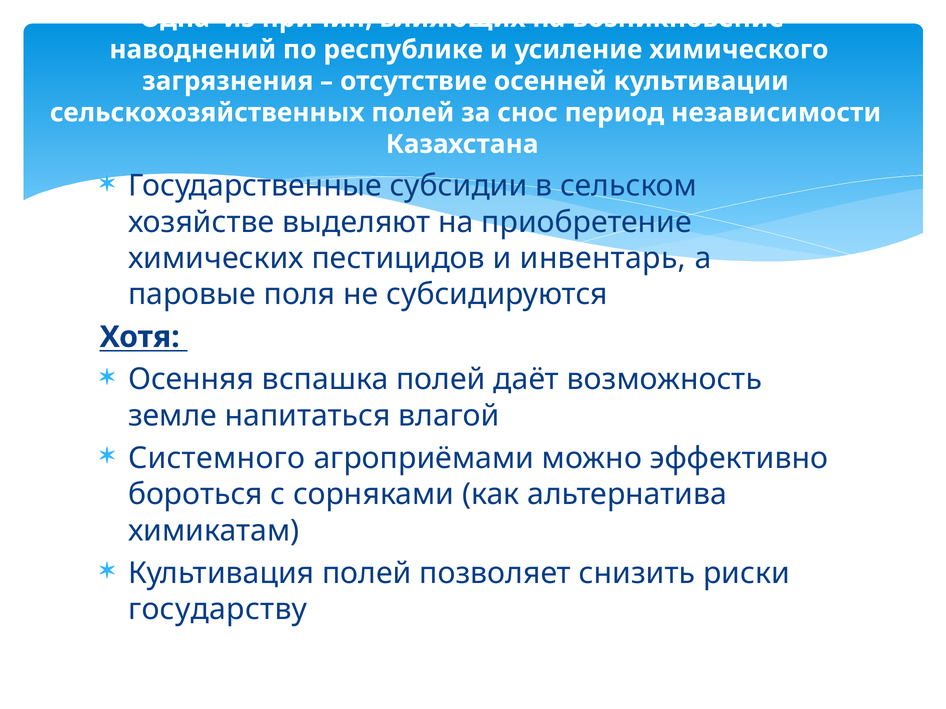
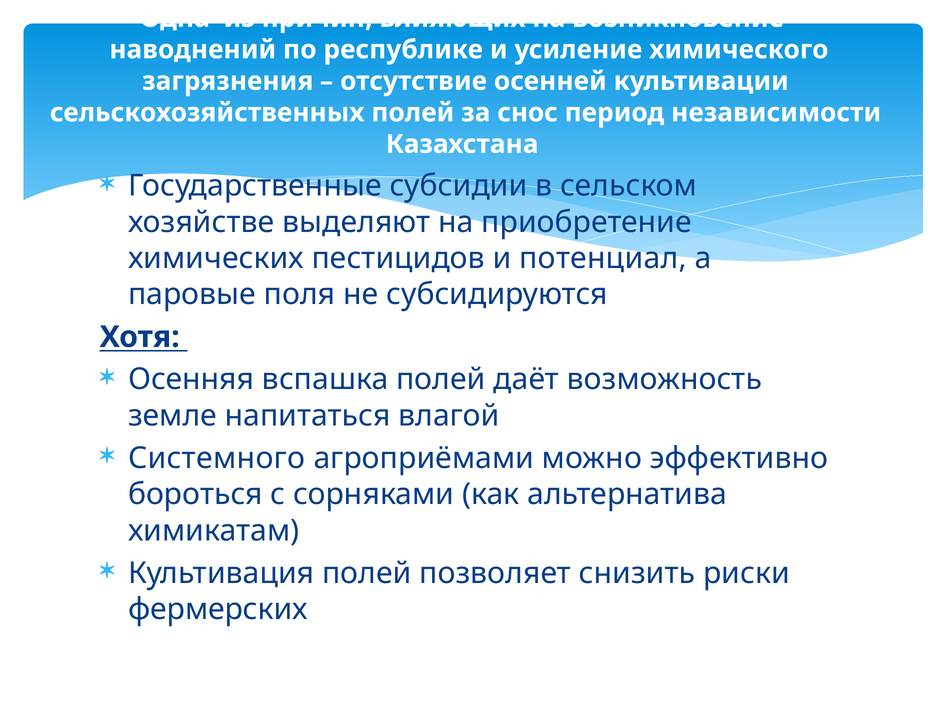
инвентарь: инвентарь -> потенциал (603, 258)
государству: государству -> фермерских (218, 610)
